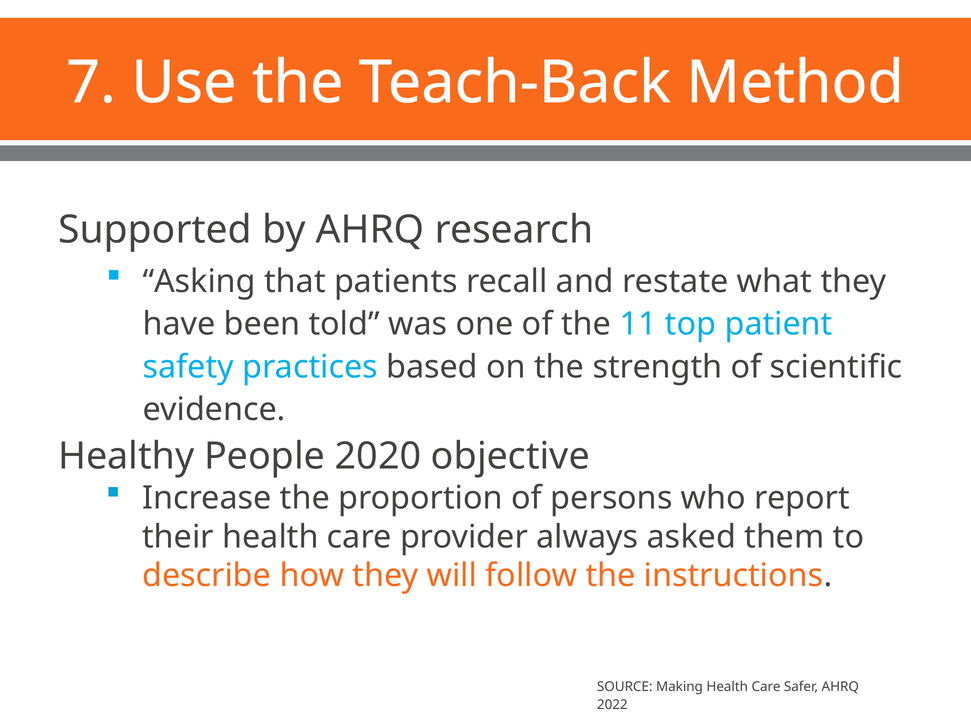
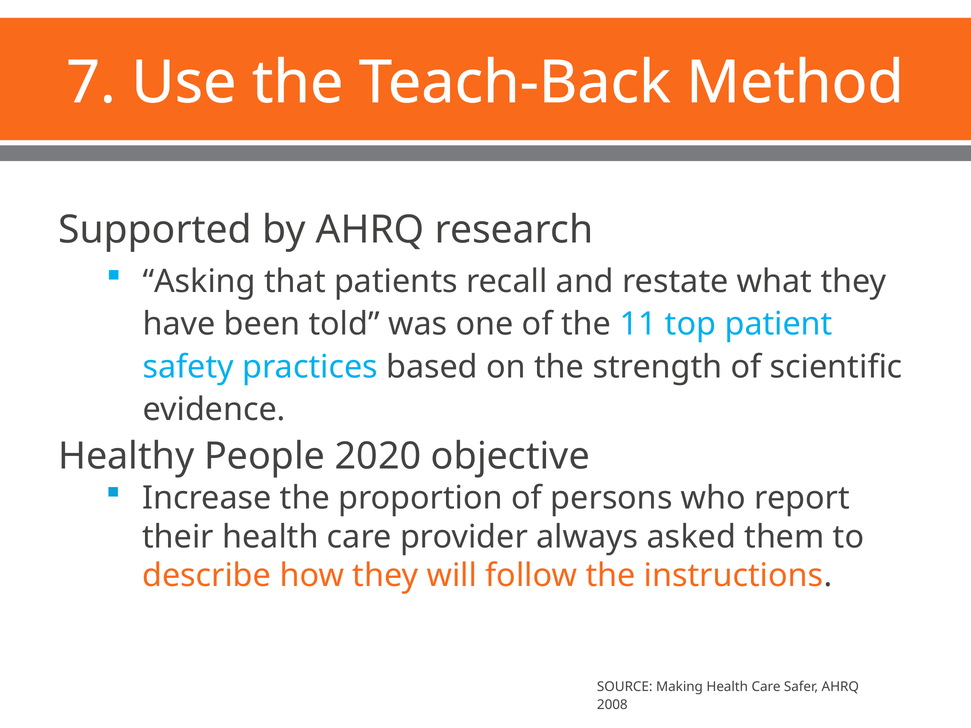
2022: 2022 -> 2008 (612, 705)
